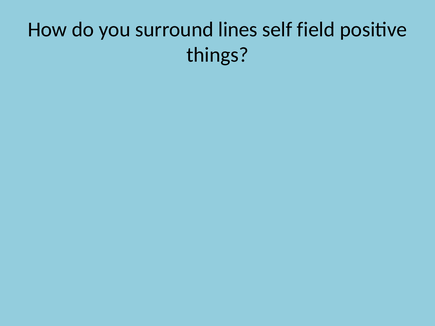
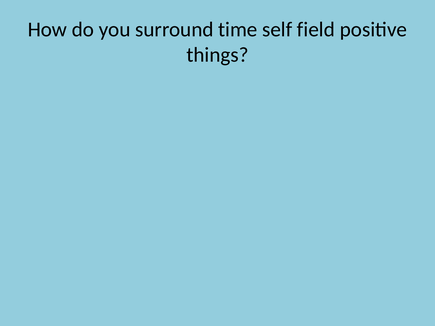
lines: lines -> time (238, 29)
